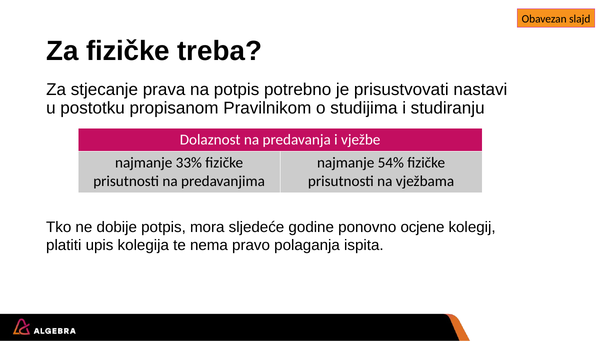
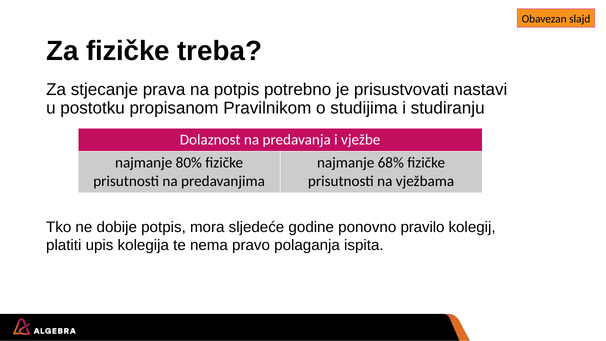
33%: 33% -> 80% (189, 163)
54%: 54% -> 68% (391, 163)
ocjene: ocjene -> pravilo (422, 227)
